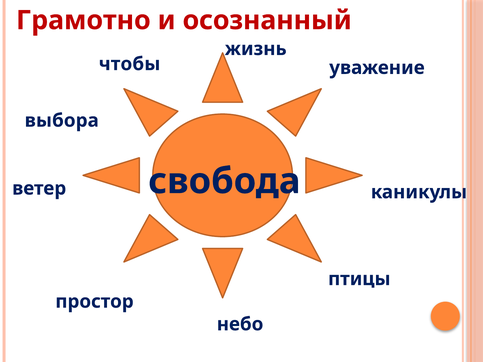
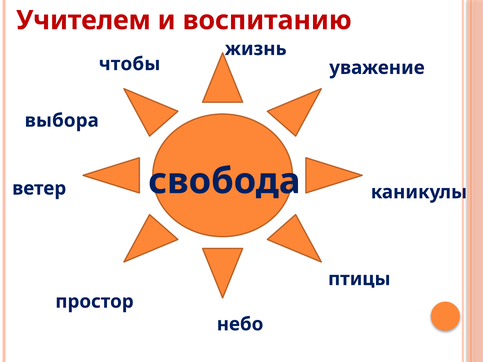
Грамотно: Грамотно -> Учителем (83, 20)
осознанный: осознанный -> воспитанию (267, 20)
